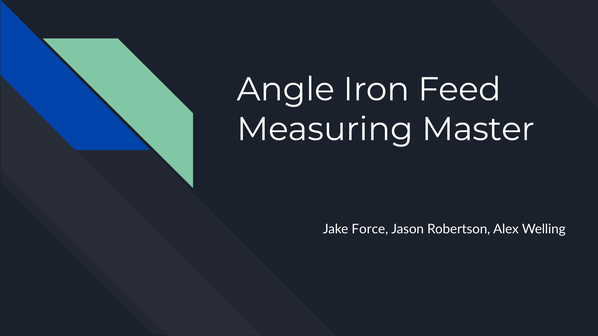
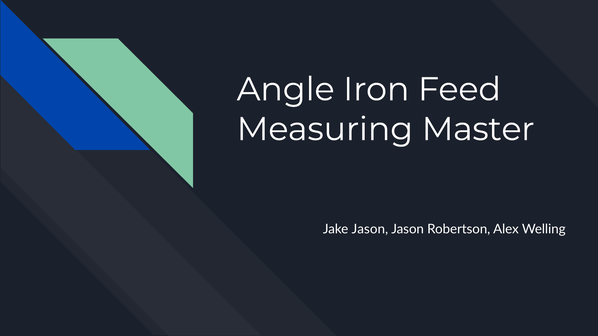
Jake Force: Force -> Jason (370, 229)
